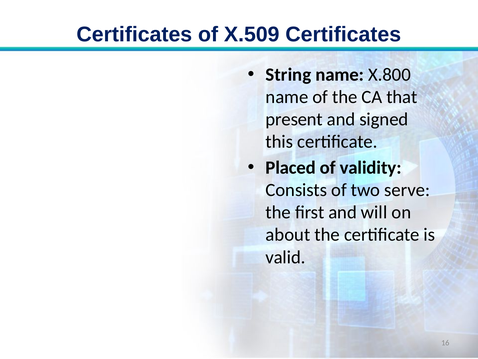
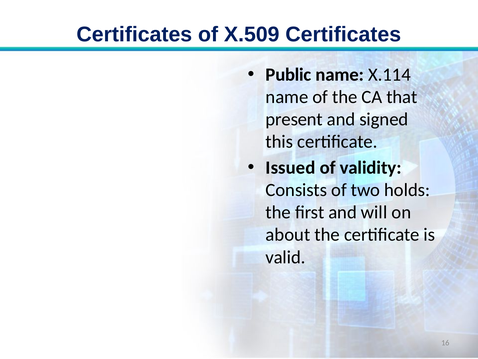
String: String -> Public (289, 75)
X.800: X.800 -> X.114 (390, 75)
Placed: Placed -> Issued (291, 168)
serve: serve -> holds (407, 190)
